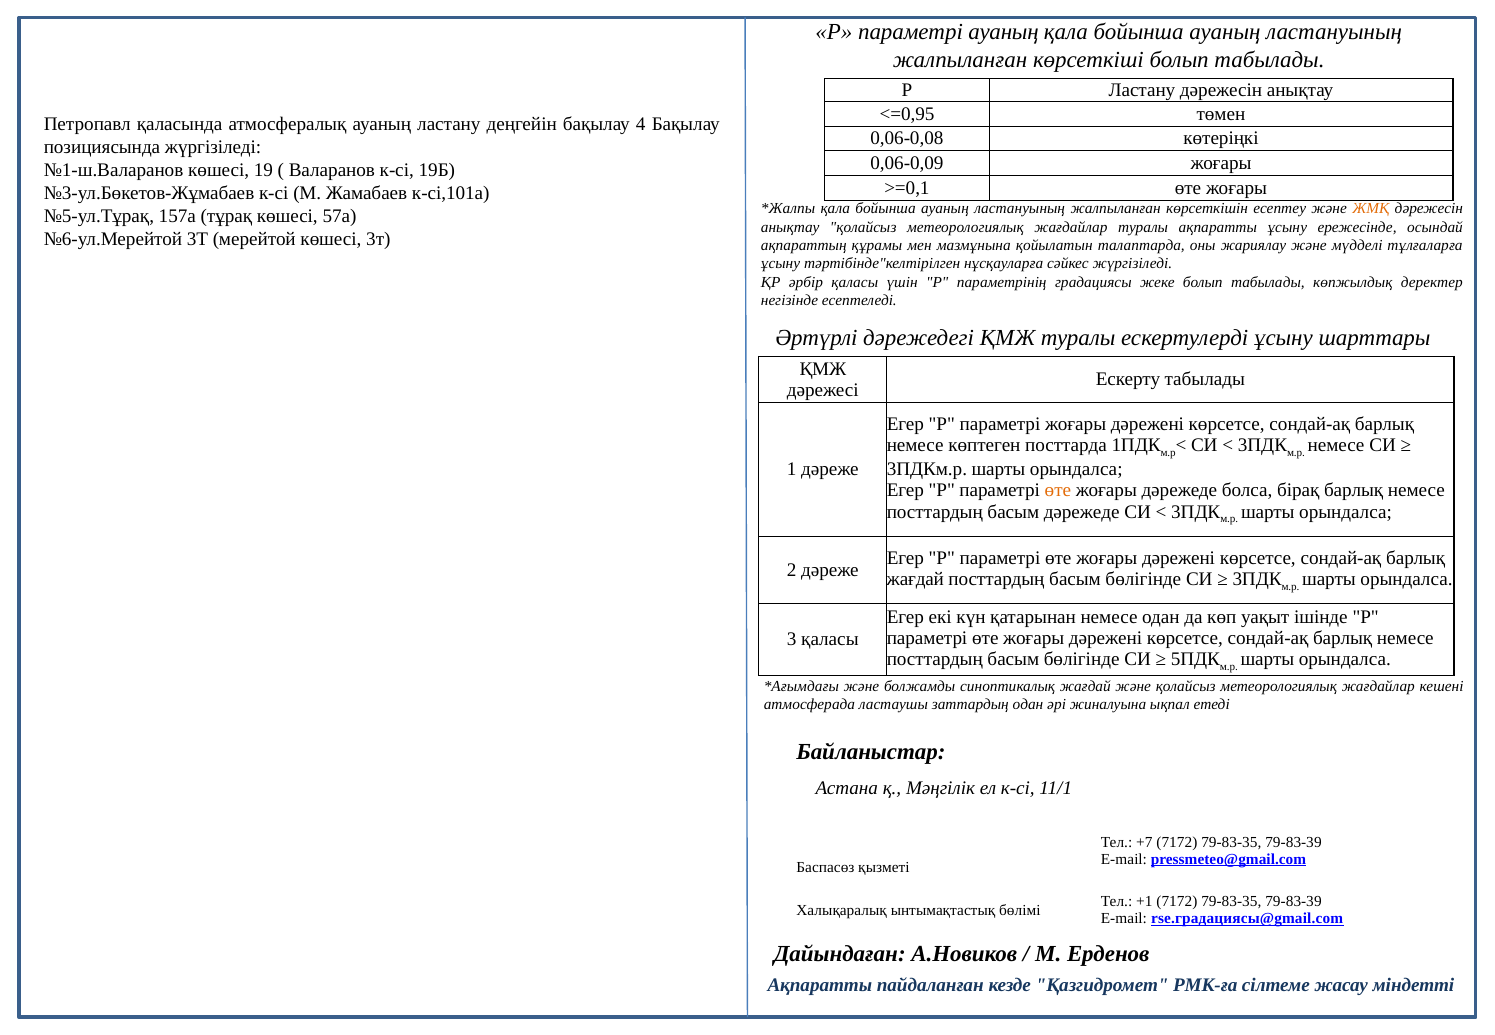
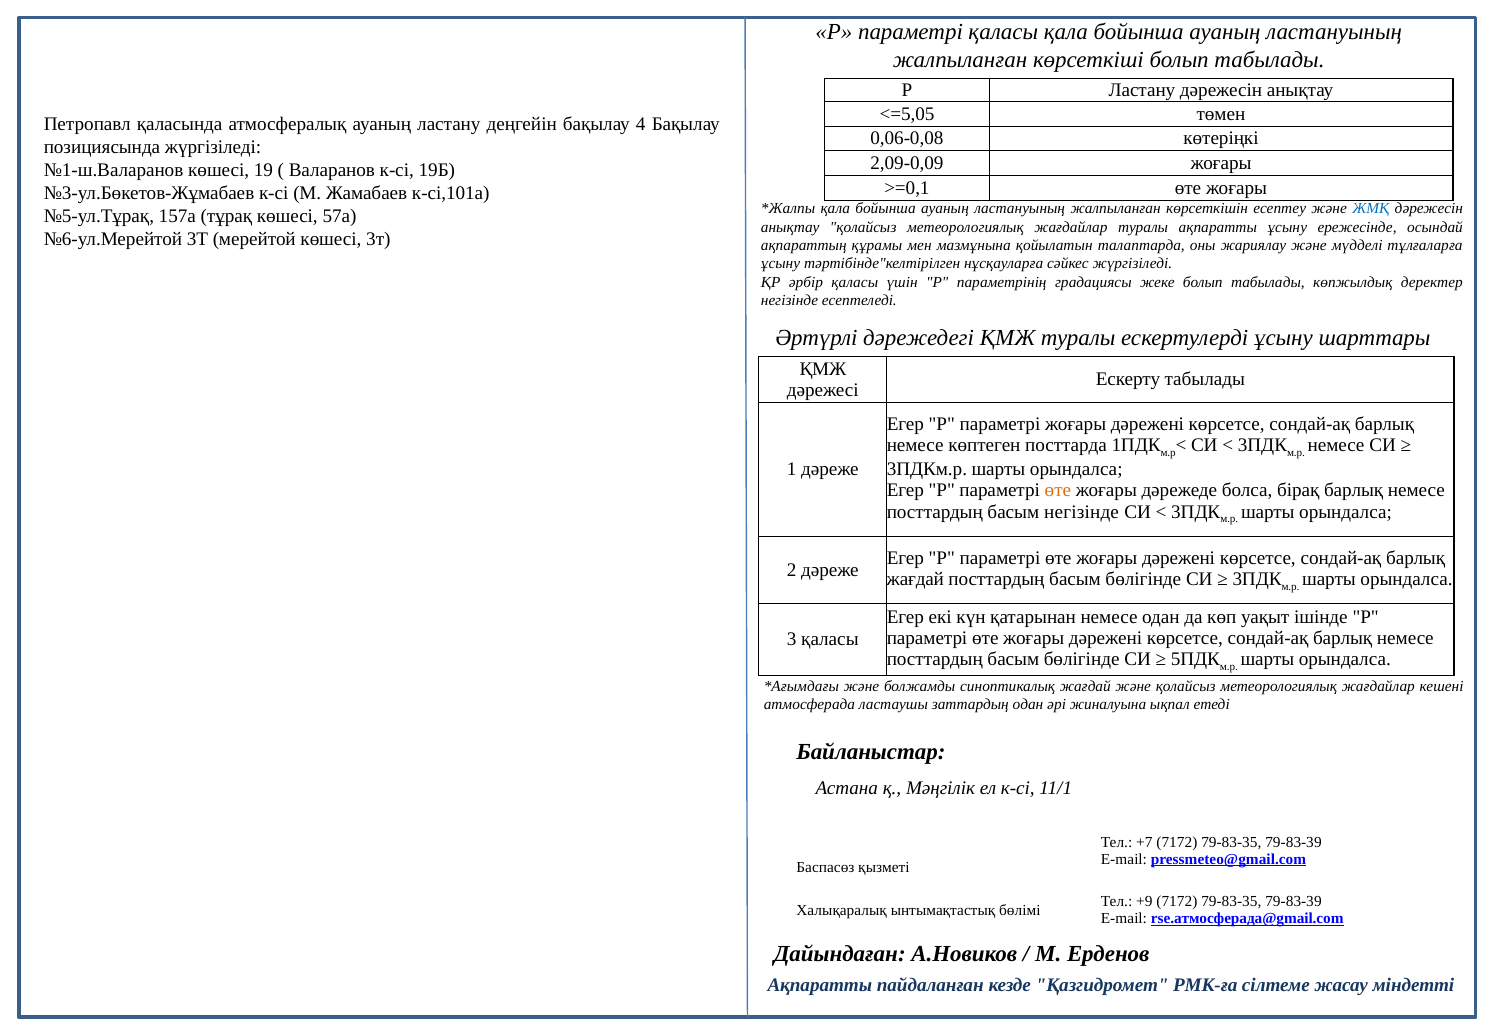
параметрі ауаның: ауаның -> қаласы (1003, 32)
<=0,95: <=0,95 -> <=5,05 (907, 114)
0,06-0,09: 0,06-0,09 -> 2,09-0,09 (907, 163)
ЖМҚ colour: orange -> blue (1371, 209)
басым дәрежеде: дәрежеде -> негізінде (1082, 512)
+1: +1 -> +9 (1144, 902)
rse.градациясы@gmail.com: rse.градациясы@gmail.com -> rse.атмосферада@gmail.com (1247, 919)
